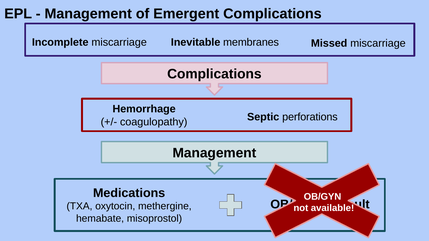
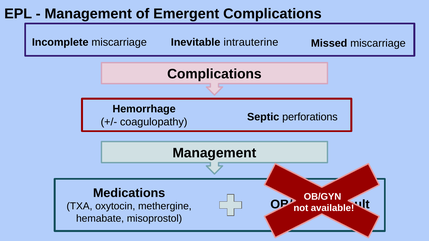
membranes: membranes -> intrauterine (251, 42)
